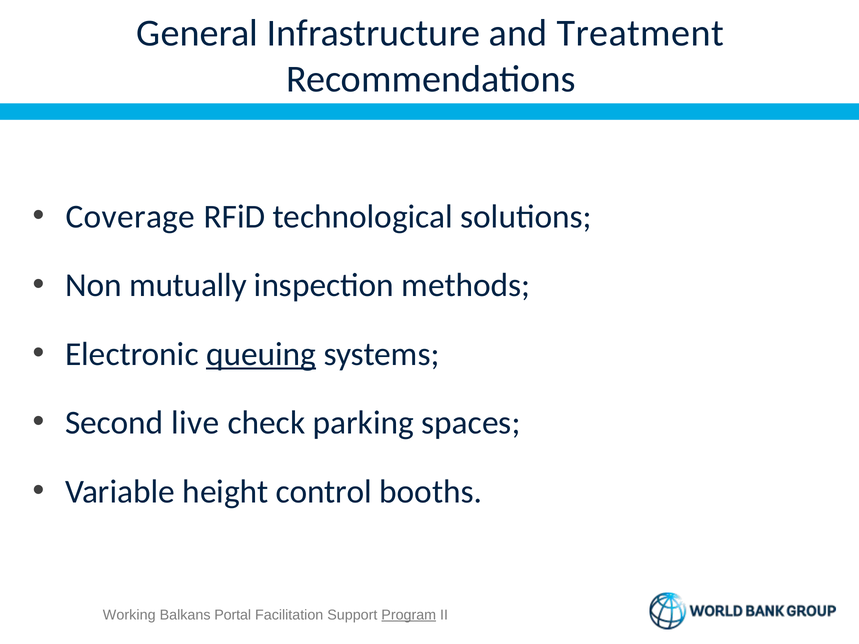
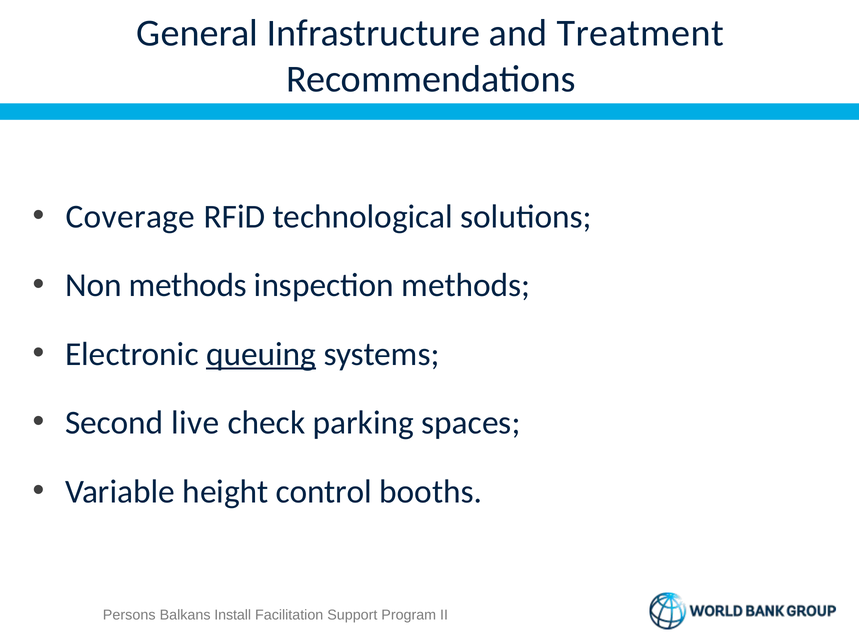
Non mutually: mutually -> methods (188, 285)
Working: Working -> Persons (129, 615)
Portal: Portal -> Install (233, 615)
Program underline: present -> none (409, 615)
